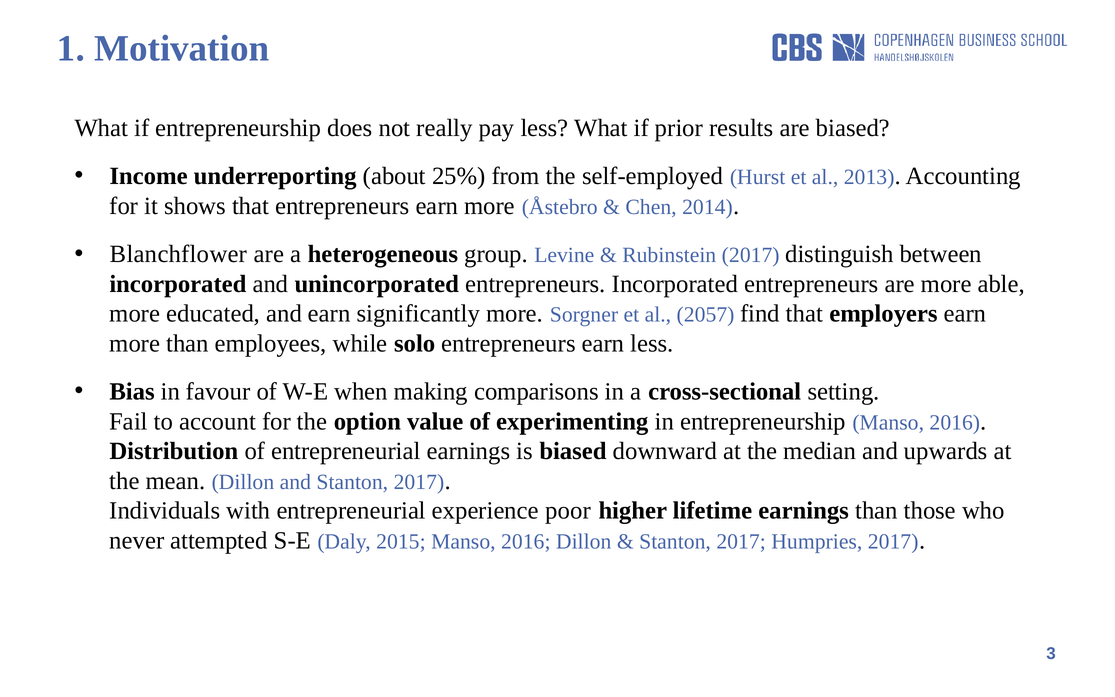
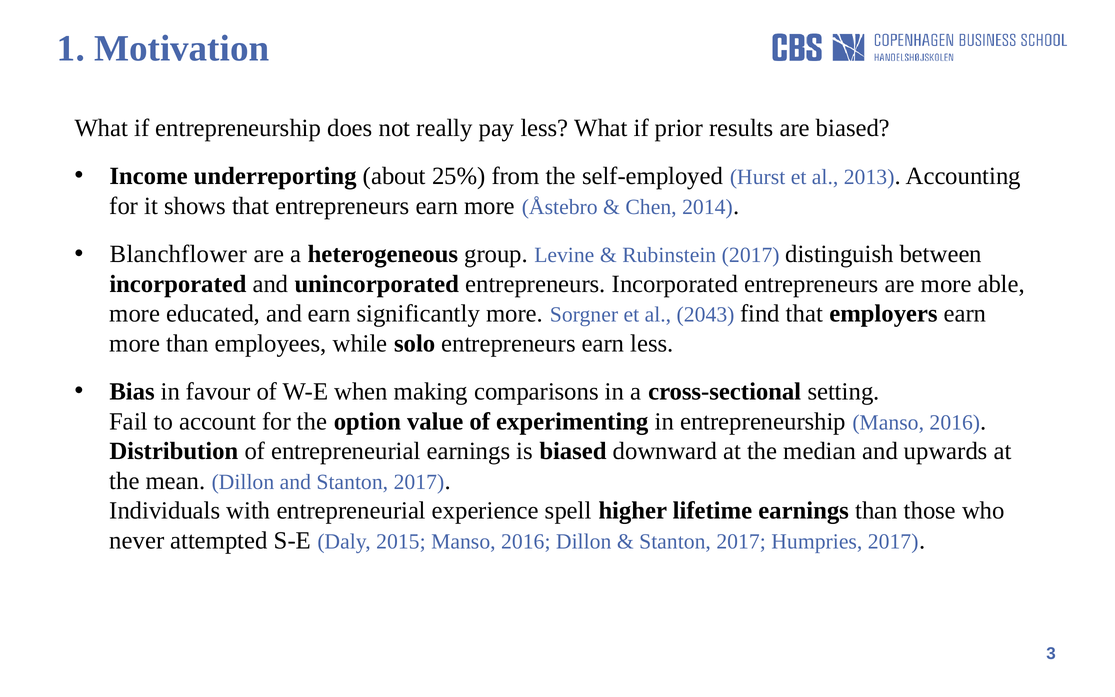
2057: 2057 -> 2043 (706, 315)
poor: poor -> spell (568, 511)
